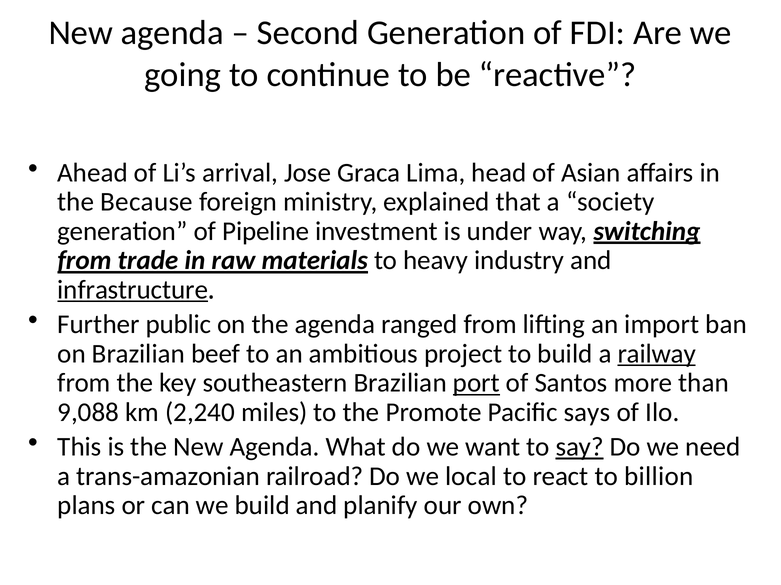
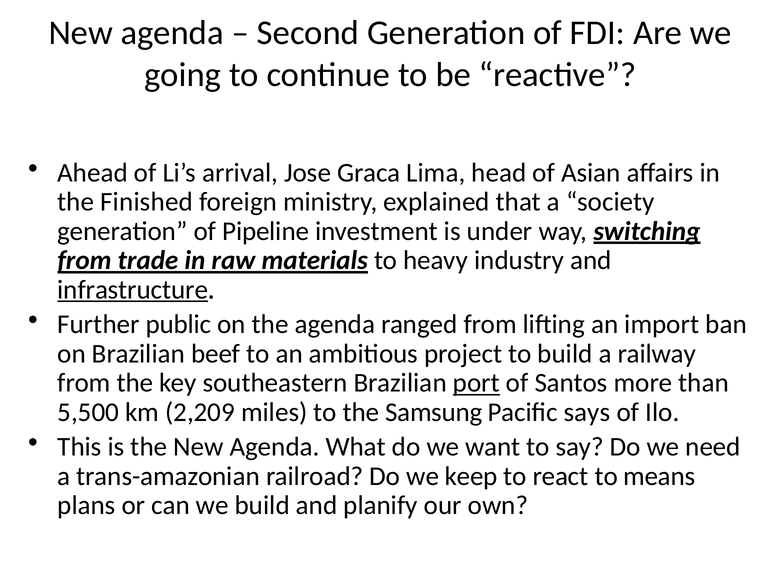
Because: Because -> Finished (147, 202)
railway underline: present -> none (657, 354)
9,088: 9,088 -> 5,500 (88, 413)
2,240: 2,240 -> 2,209 (200, 413)
Promote: Promote -> Samsung (434, 413)
say underline: present -> none (580, 447)
local: local -> keep (471, 477)
billion: billion -> means (659, 477)
